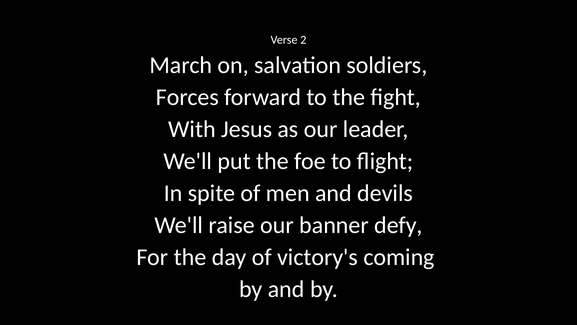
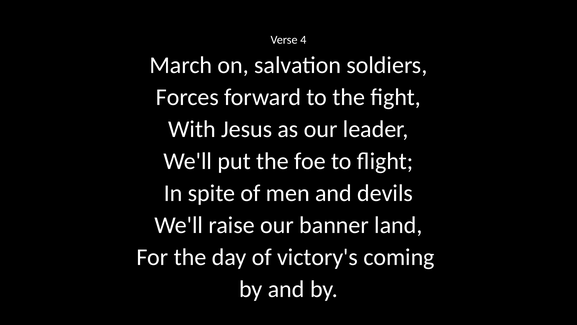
2: 2 -> 4 (303, 40)
defy: defy -> land (398, 225)
